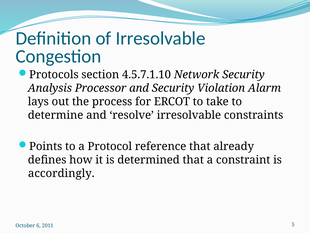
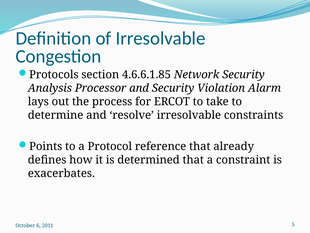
4.5.7.1.10: 4.5.7.1.10 -> 4.6.6.1.85 (146, 75)
accordingly: accordingly -> exacerbates (61, 173)
